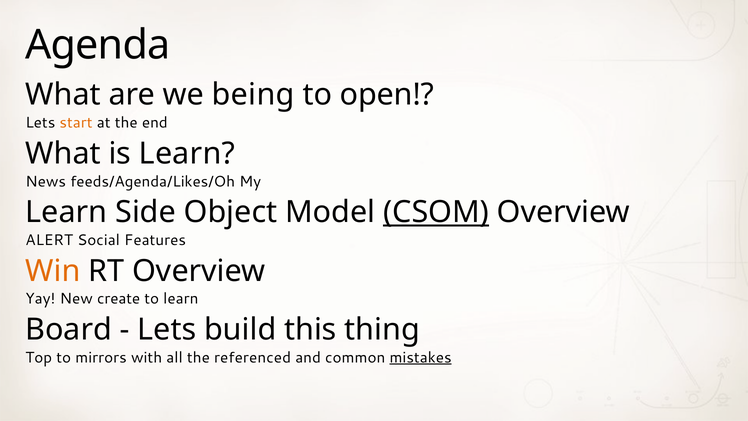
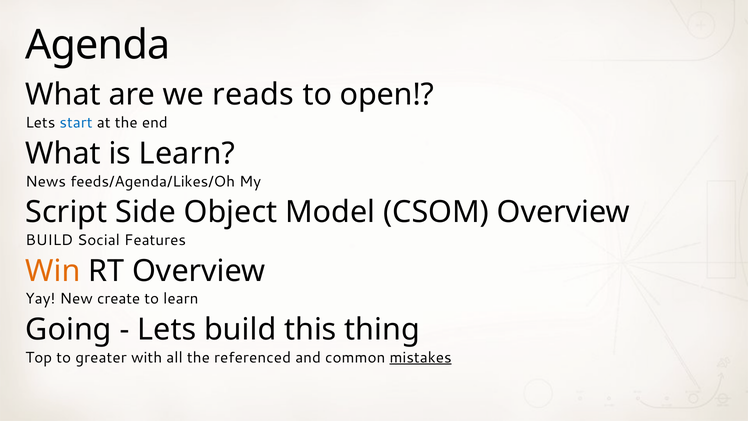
being: being -> reads (253, 95)
start colour: orange -> blue (76, 123)
Learn: Learn -> Script (66, 212)
CSOM underline: present -> none (436, 212)
ALERT: ALERT -> BUILD (49, 240)
Board: Board -> Going (69, 329)
mirrors: mirrors -> greater (101, 357)
